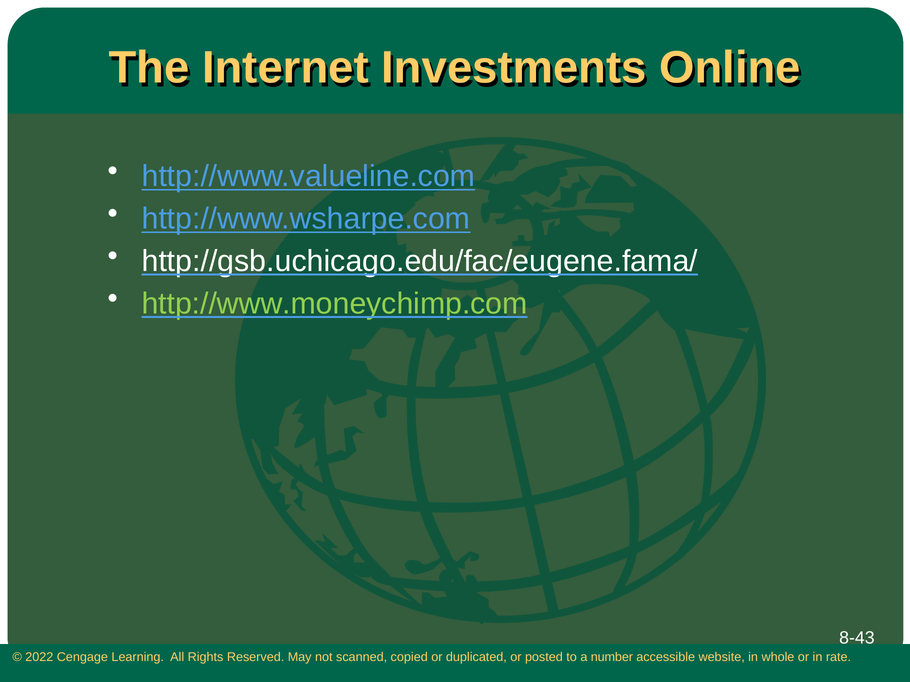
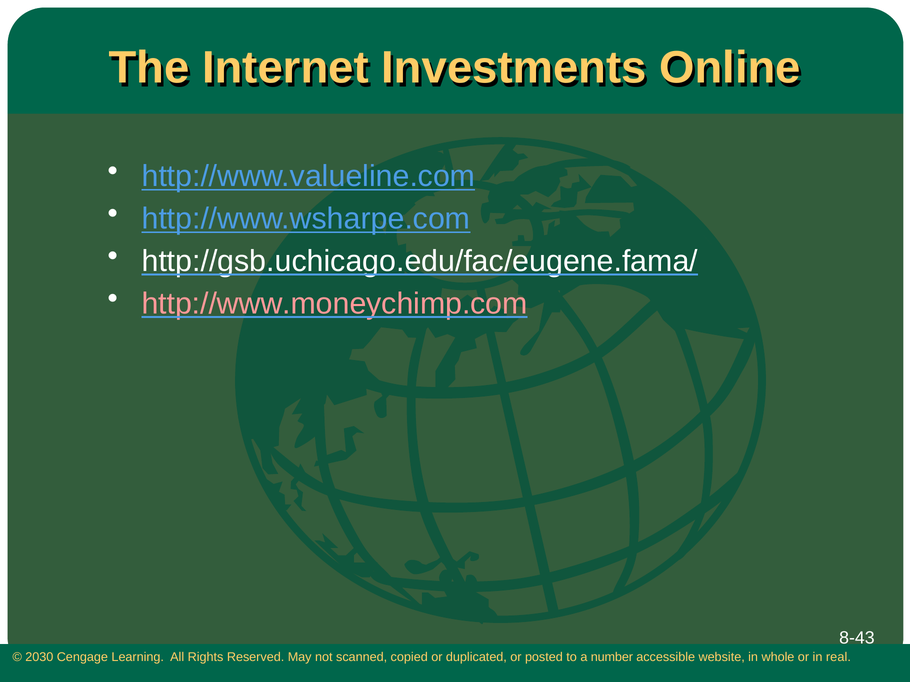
http://www.moneychimp.com colour: light green -> pink (335, 304)
2022: 2022 -> 2030 (39, 658)
rate: rate -> real (838, 658)
